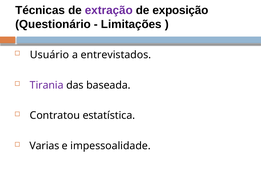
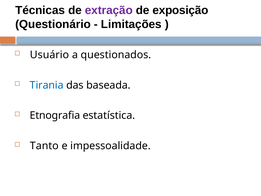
entrevistados: entrevistados -> questionados (116, 55)
Tirania colour: purple -> blue (47, 85)
Contratou: Contratou -> Etnografia (55, 115)
Varias: Varias -> Tanto (44, 146)
